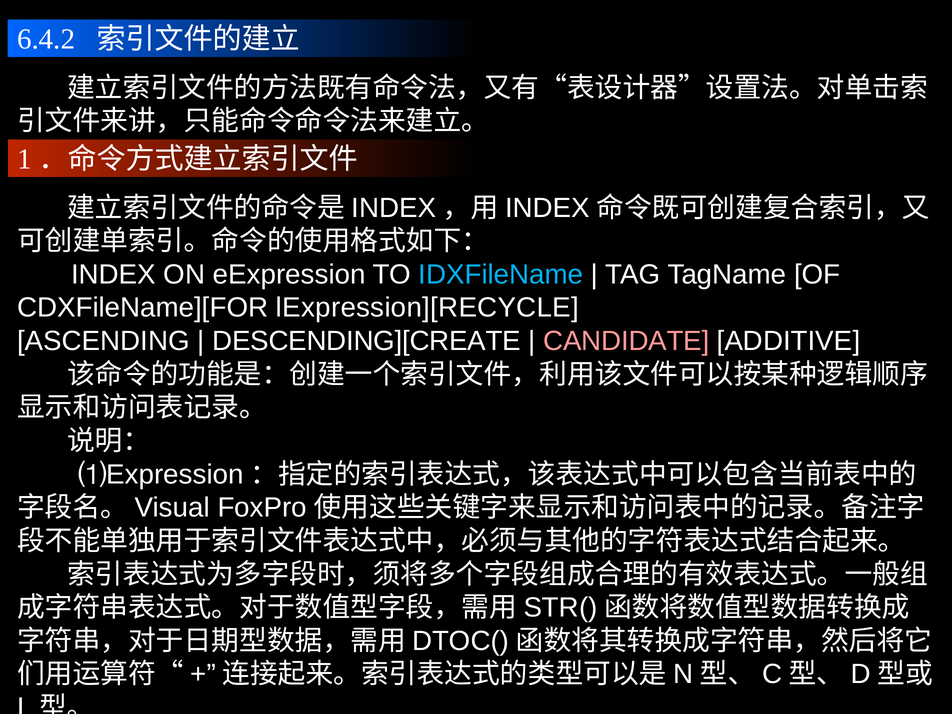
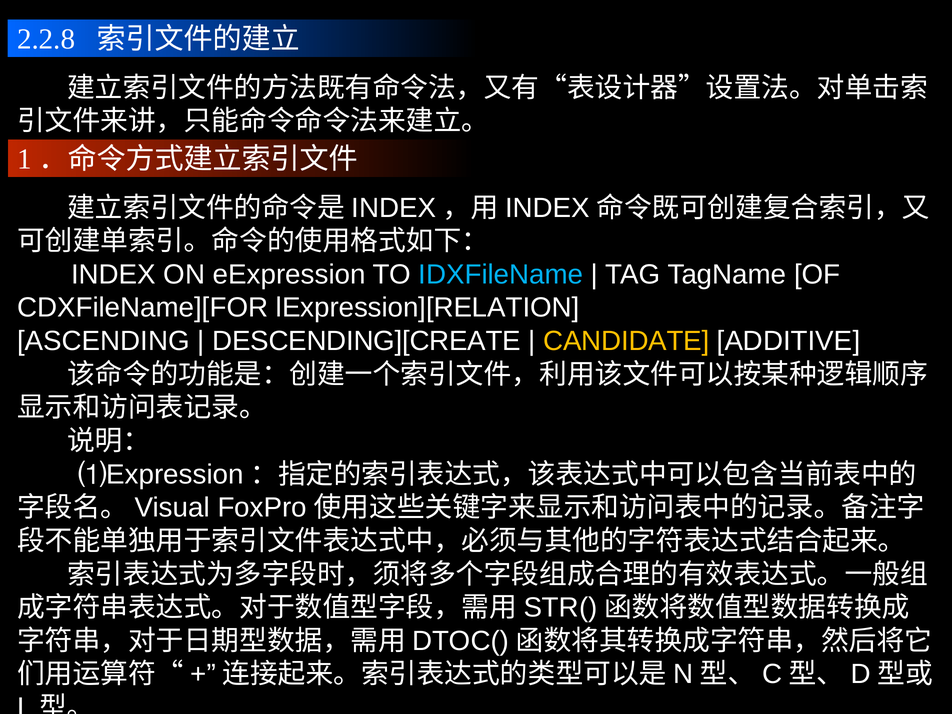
6.4.2: 6.4.2 -> 2.2.8 (46, 39)
lExpression][RECYCLE: lExpression][RECYCLE -> lExpression][RELATION (428, 308)
CANDIDATE colour: pink -> yellow (626, 341)
